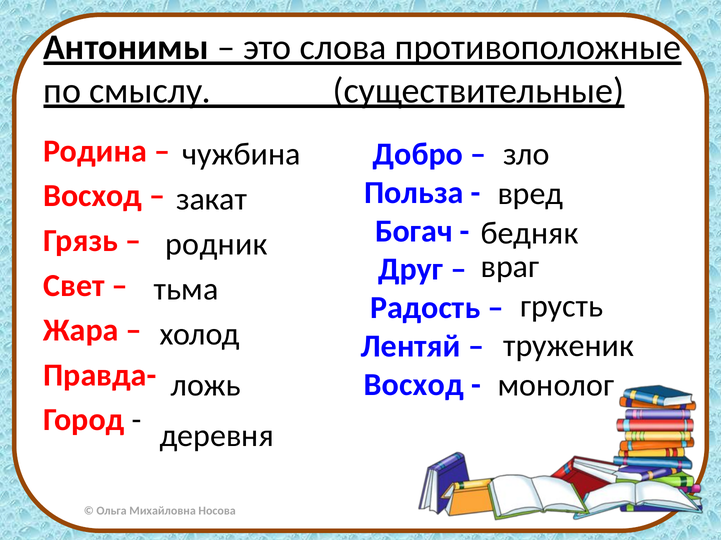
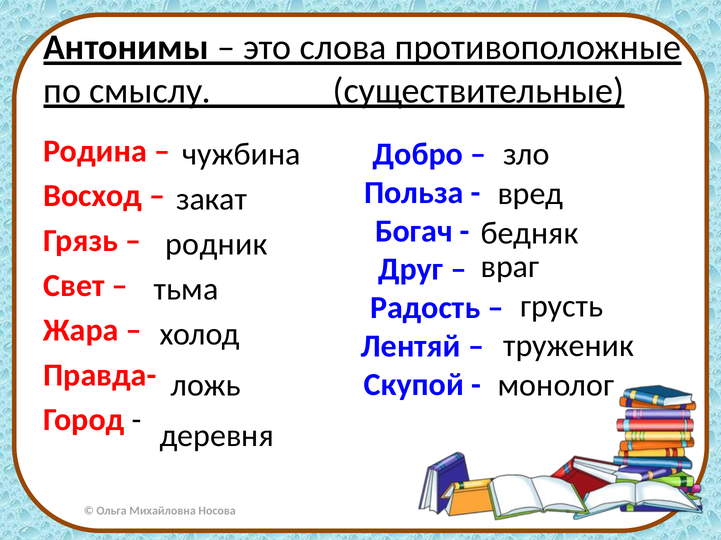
Восход: Восход -> Скупой (414, 385)
